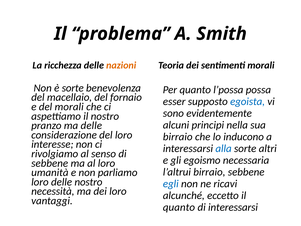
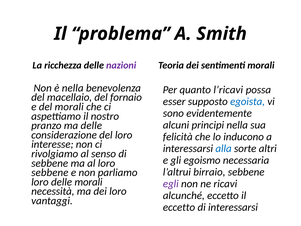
nazioni colour: orange -> purple (121, 65)
è sorte: sorte -> nella (73, 88)
l’possa: l’possa -> l’ricavi (228, 90)
birraio: birraio -> felicità (178, 137)
umanità: umanità -> sebbene (50, 172)
delle nostro: nostro -> morali (88, 182)
egli colour: blue -> purple (171, 184)
quanto: quanto -> eccetto (179, 207)
